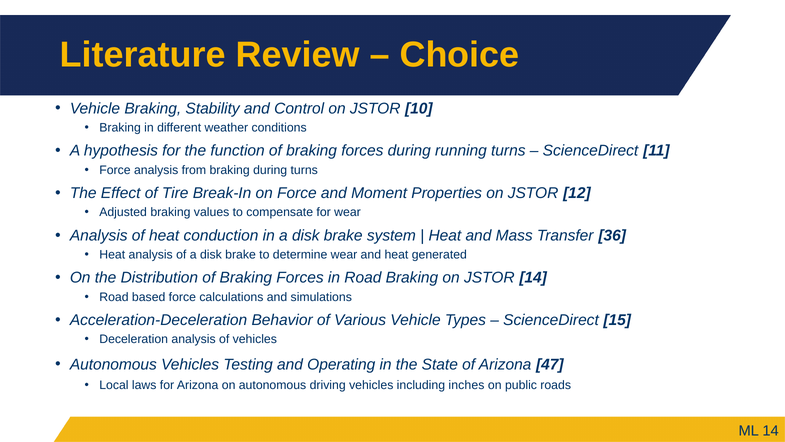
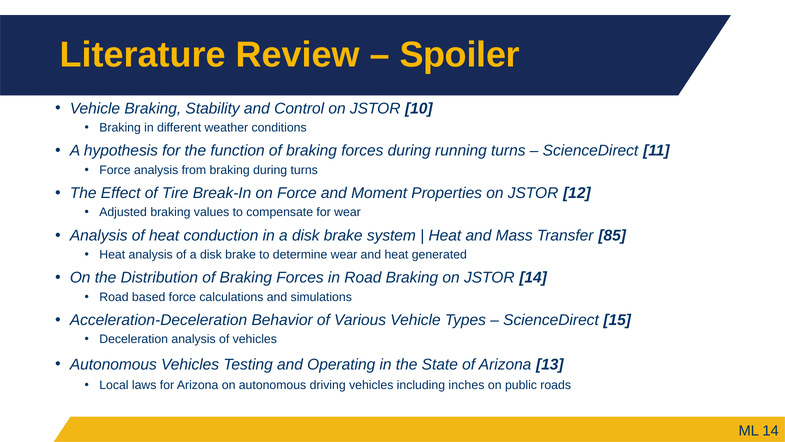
Choice: Choice -> Spoiler (460, 55)
36: 36 -> 85 (612, 235)
47: 47 -> 13 (550, 364)
